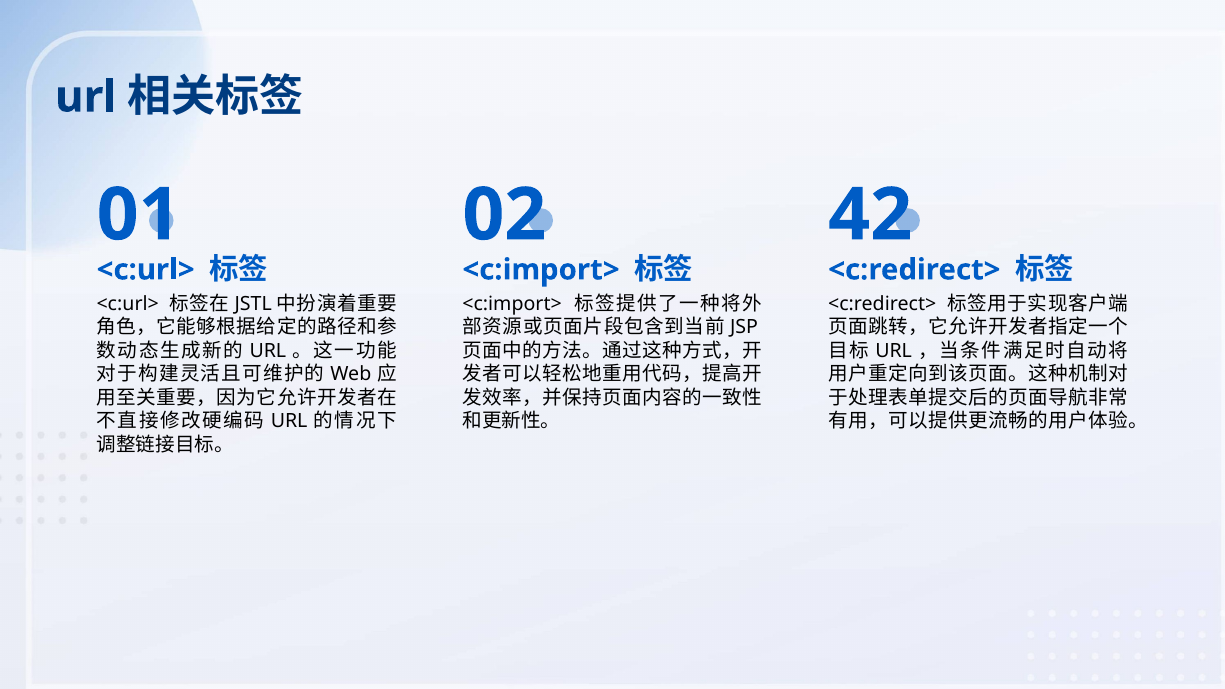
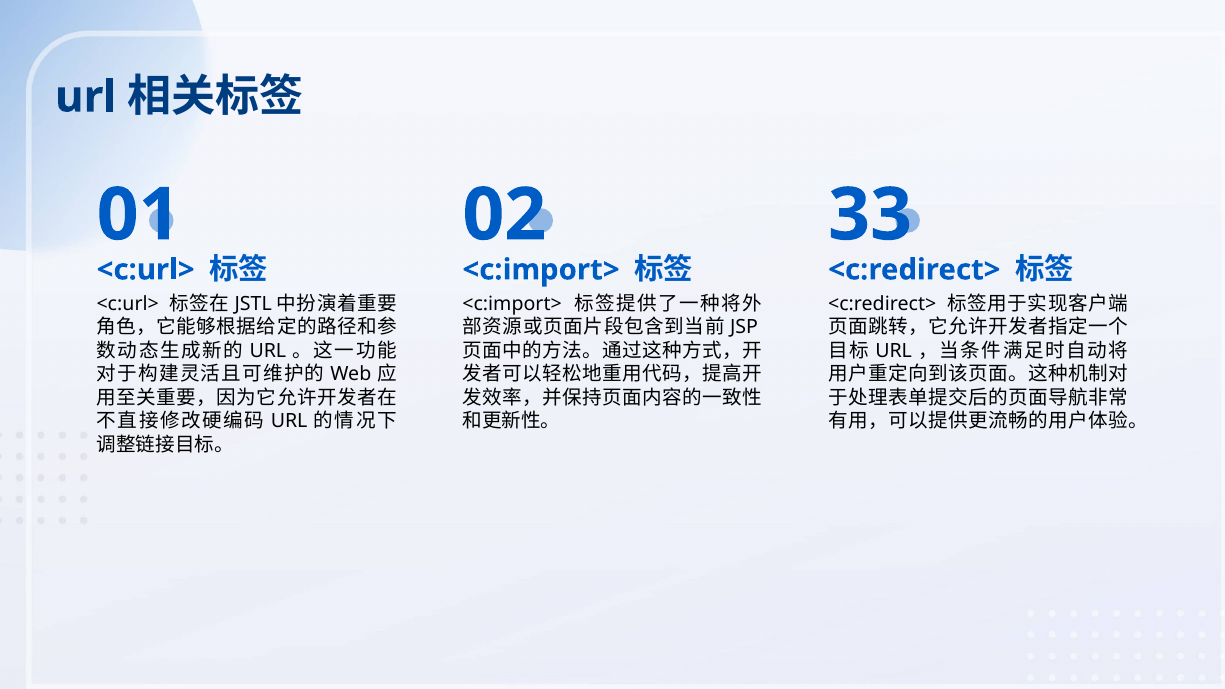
42: 42 -> 33 (870, 215)
